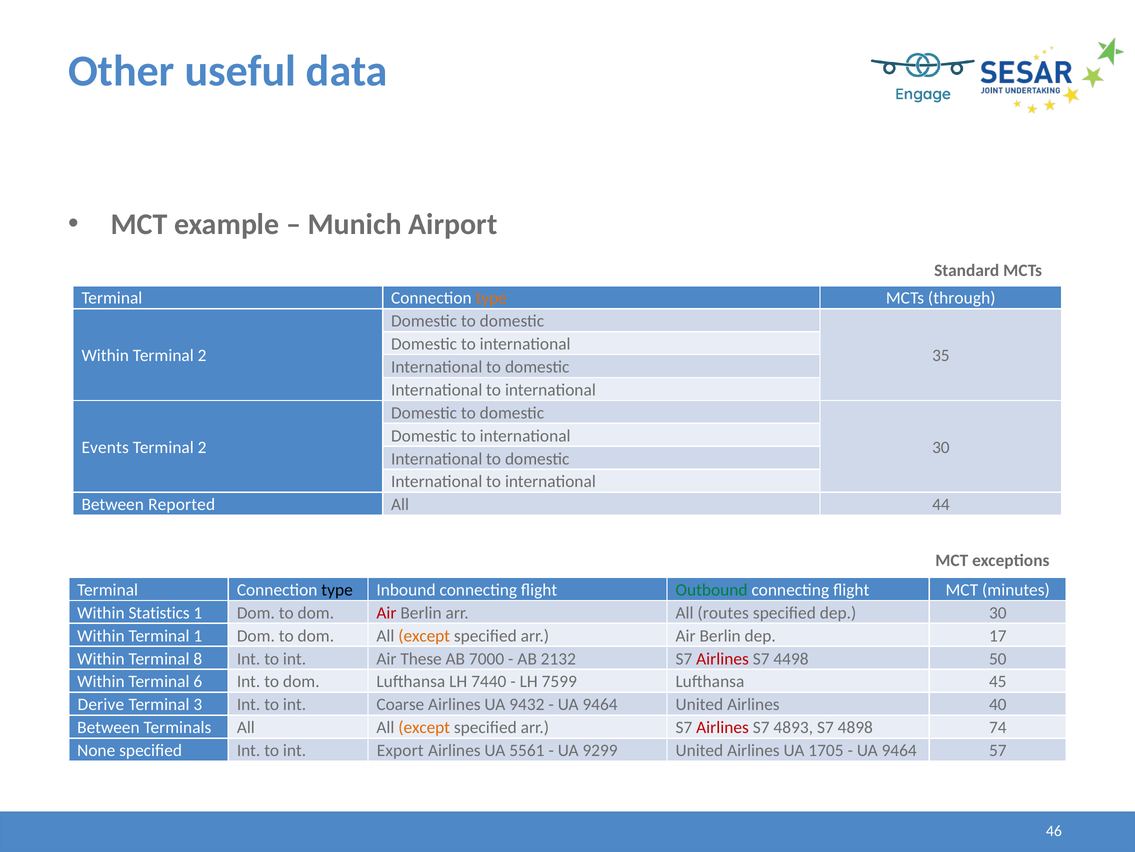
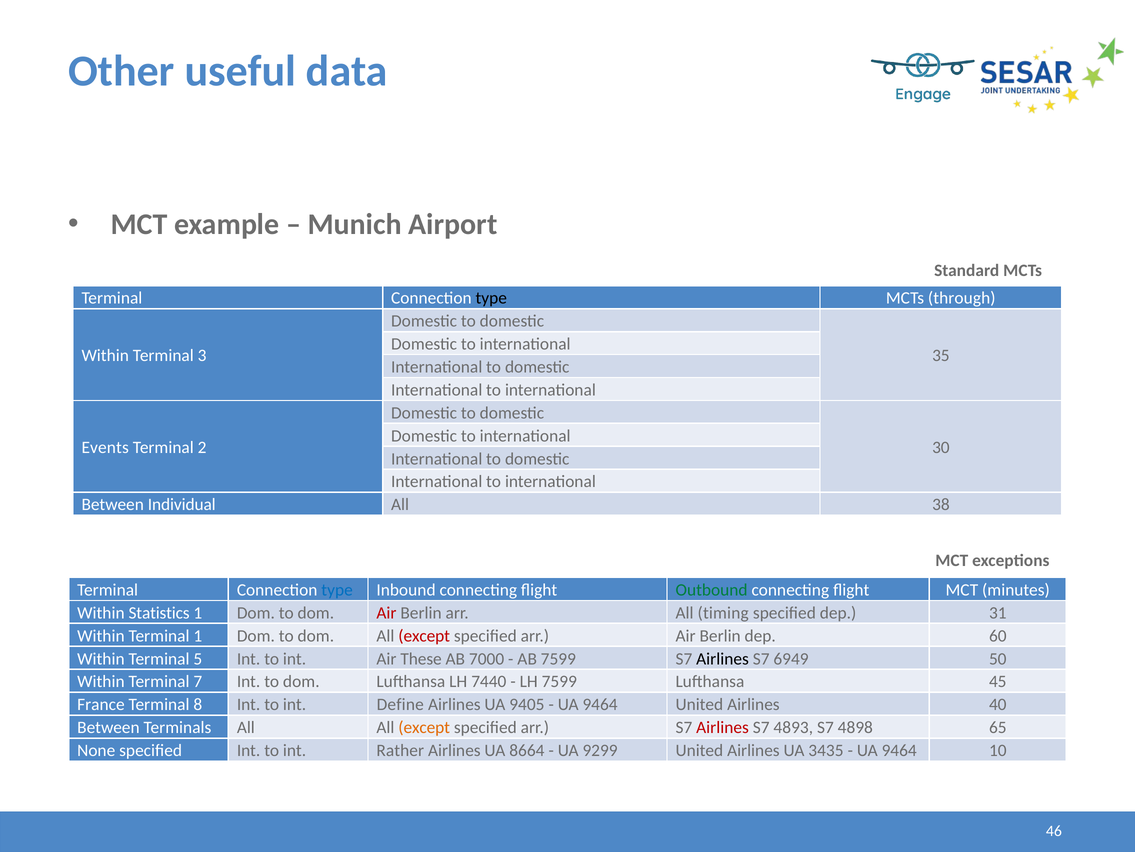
type colour: orange -> black (491, 298)
Within Terminal 2: 2 -> 3 (202, 355)
Reported: Reported -> Individual (182, 504)
44: 44 -> 38 (941, 504)
type colour: black -> blue (337, 589)
routes: routes -> timing (723, 612)
dep 30: 30 -> 31 (998, 612)
except colour: orange -> red (424, 635)
17: 17 -> 60 (998, 635)
8: 8 -> 5 (198, 658)
AB 2132: 2132 -> 7599 (558, 658)
Airlines colour: red -> black (722, 658)
4498: 4498 -> 6949 (791, 658)
6: 6 -> 7 (198, 681)
Derive: Derive -> France (101, 704)
3: 3 -> 8 (198, 704)
Coarse: Coarse -> Define (400, 704)
9432: 9432 -> 9405 (527, 704)
74: 74 -> 65 (998, 727)
Export: Export -> Rather (400, 750)
5561: 5561 -> 8664 (527, 750)
1705: 1705 -> 3435 (826, 750)
57: 57 -> 10 (998, 750)
